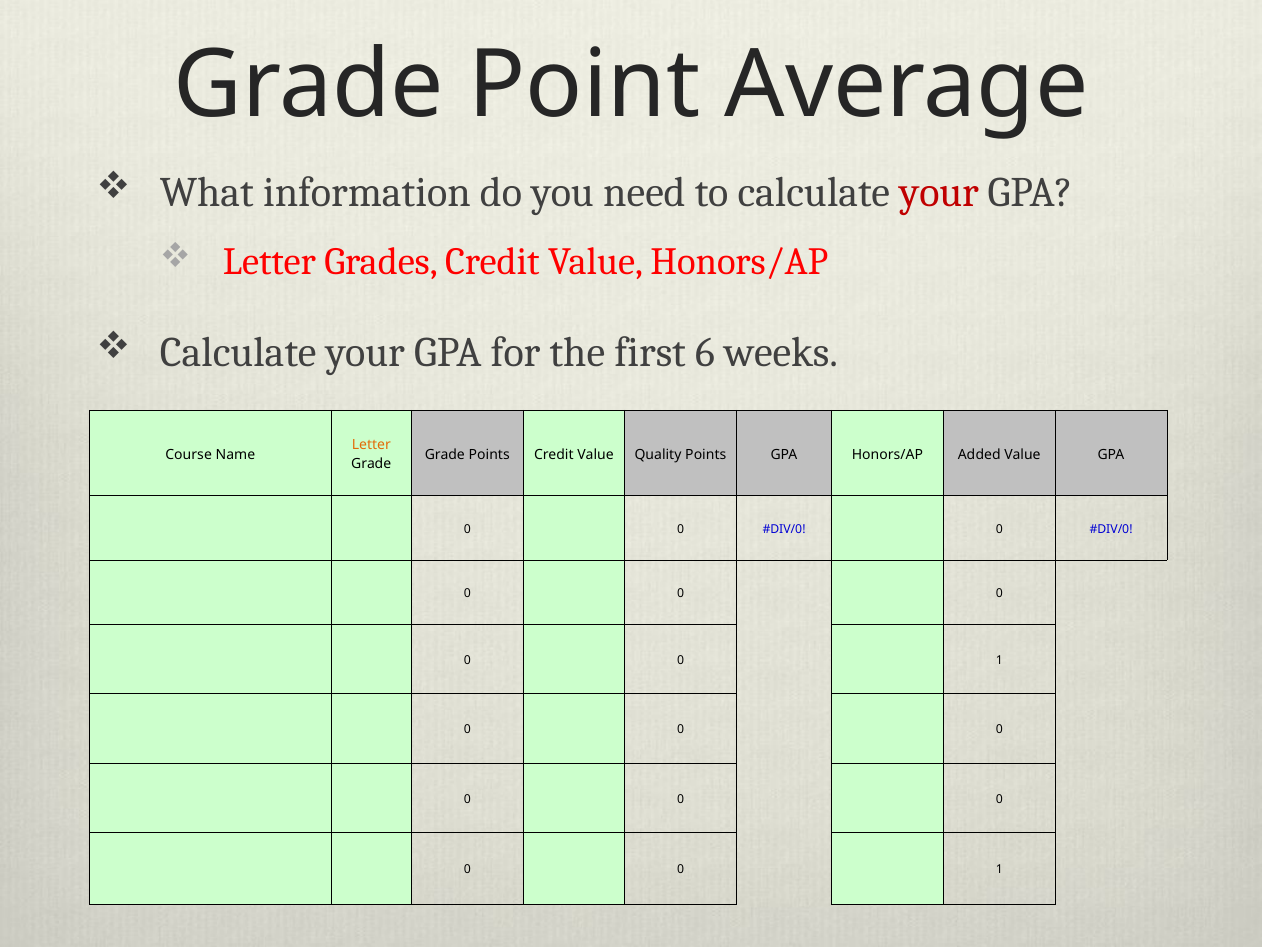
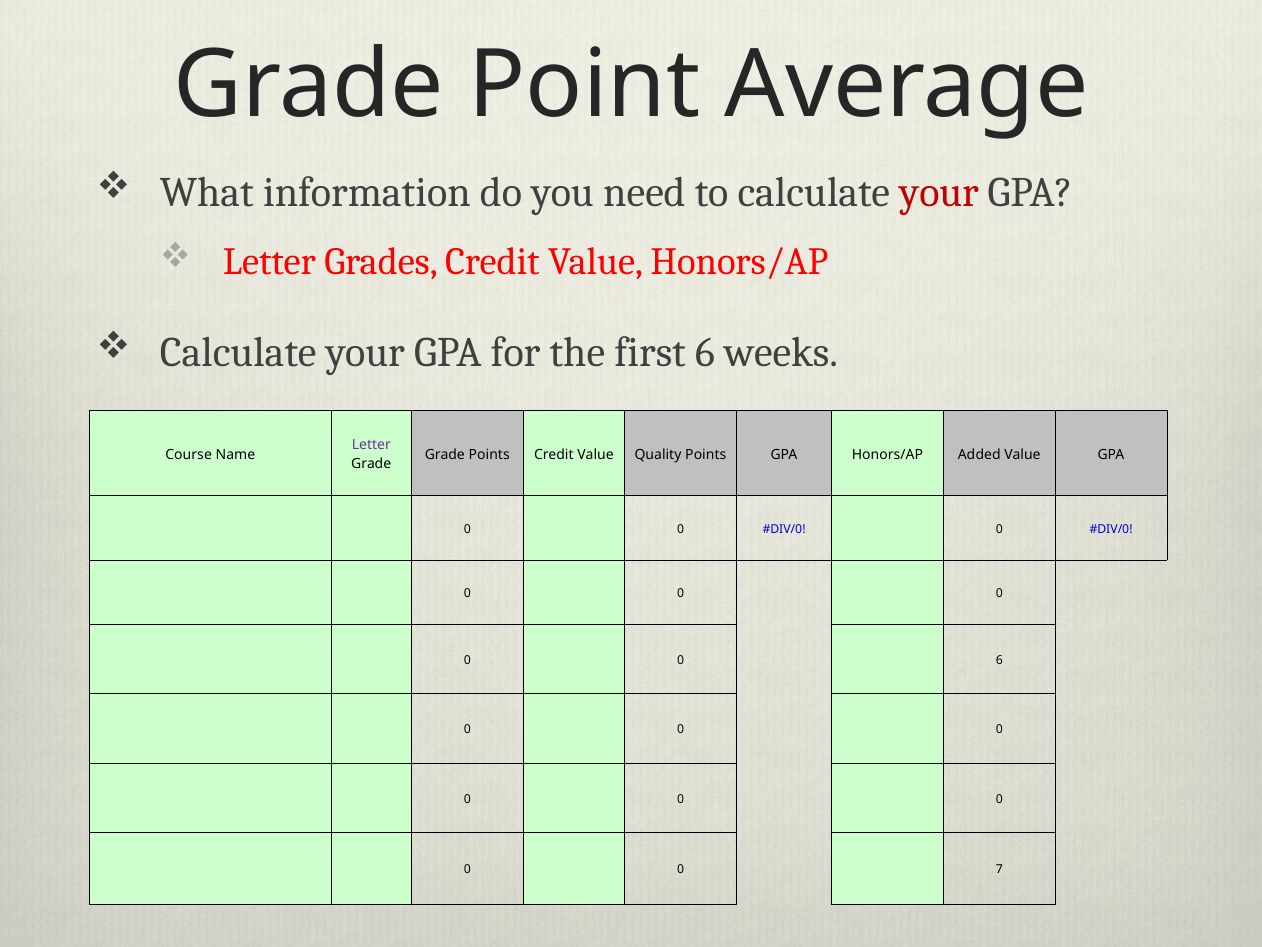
Letter colour: orange -> purple (371, 445)
1: 1 -> 6 (999, 660)
1: 1 -> 7 (999, 869)
